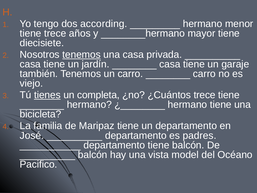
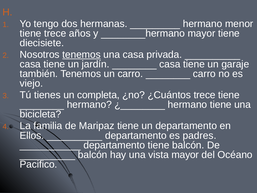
according: according -> hermanas (104, 24)
tienes underline: present -> none (47, 95)
José: José -> Ellos (32, 135)
vista model: model -> mayor (185, 155)
